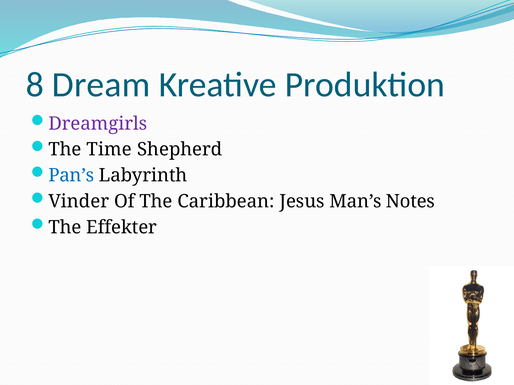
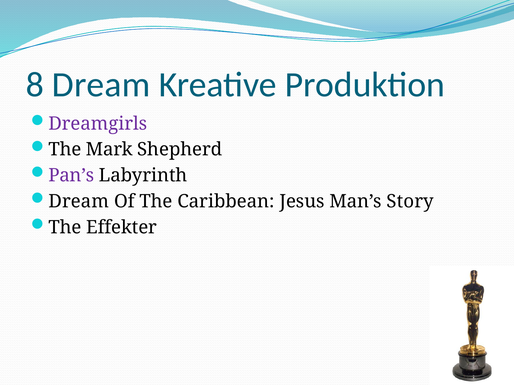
Time: Time -> Mark (109, 150)
Pan’s colour: blue -> purple (71, 176)
Vinder: Vinder -> Dream (79, 202)
Notes: Notes -> Story (410, 202)
